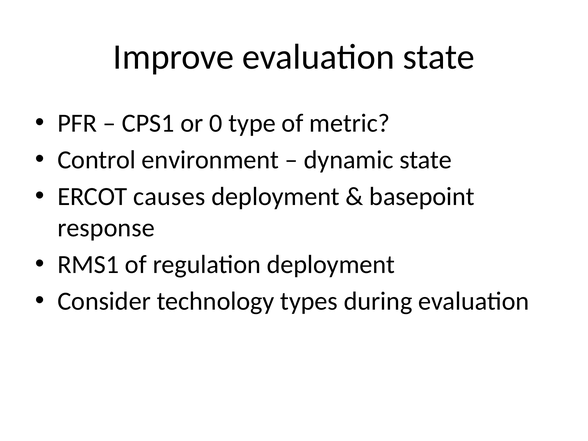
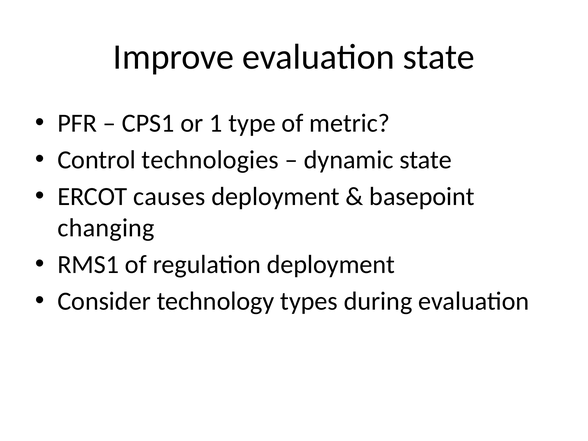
0: 0 -> 1 (216, 123)
environment: environment -> technologies (210, 160)
response: response -> changing (106, 228)
